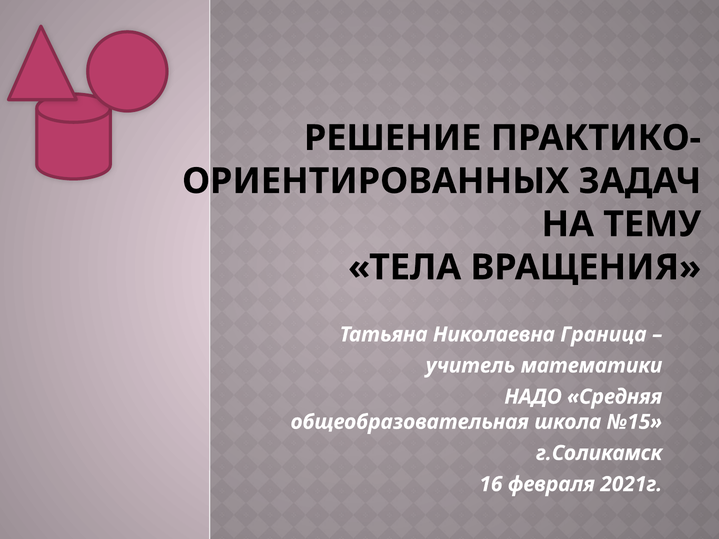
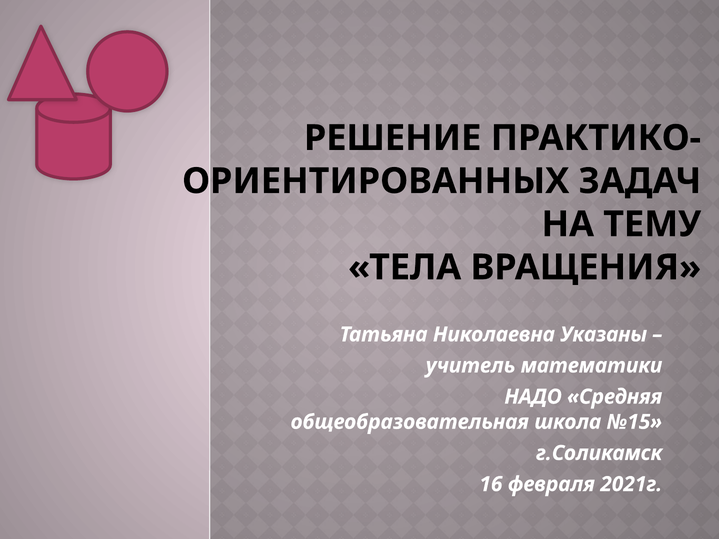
Граница: Граница -> Указаны (604, 335)
